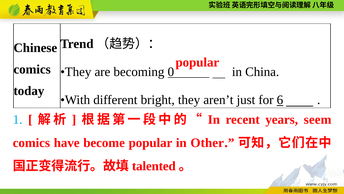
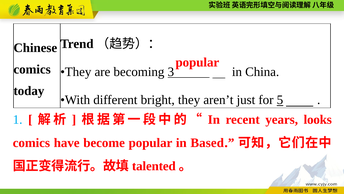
0: 0 -> 3 (171, 72)
6: 6 -> 5 (280, 100)
seem: seem -> looks (318, 119)
Other: Other -> Based (207, 143)
